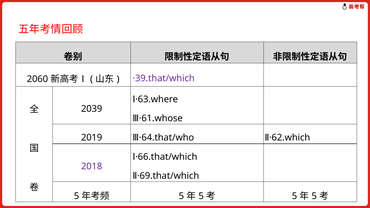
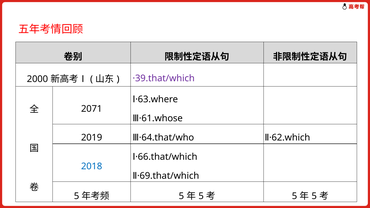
2060: 2060 -> 2000 (37, 79)
2039: 2039 -> 2071 (92, 109)
2018 colour: purple -> blue (92, 167)
